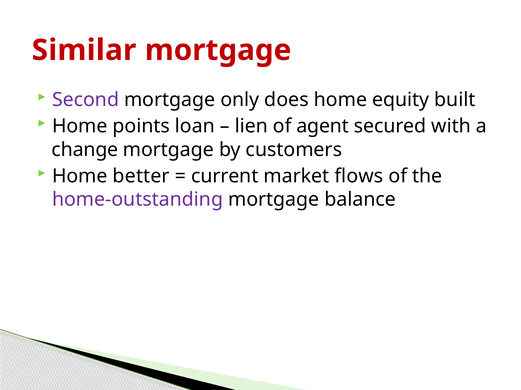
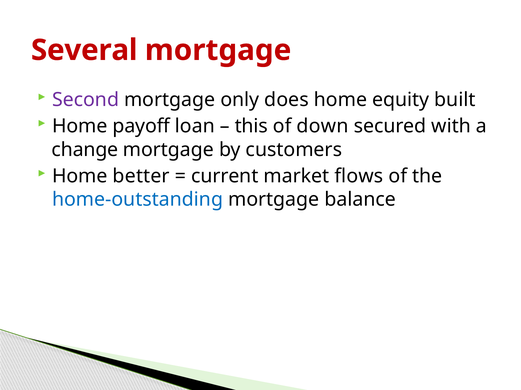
Similar: Similar -> Several (84, 50)
points: points -> payoff (141, 126)
lien: lien -> this (251, 126)
agent: agent -> down (322, 126)
home-outstanding colour: purple -> blue (138, 200)
